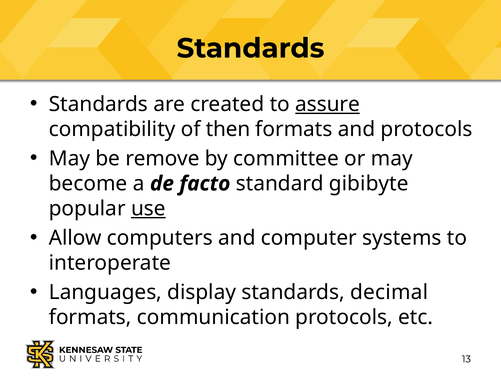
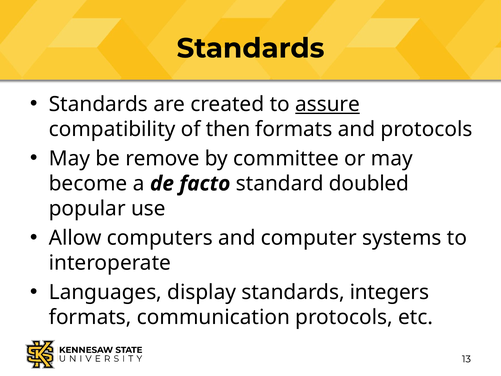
gibibyte: gibibyte -> doubled (369, 183)
use underline: present -> none (148, 209)
decimal: decimal -> integers (389, 292)
